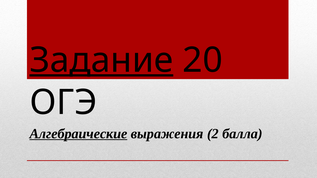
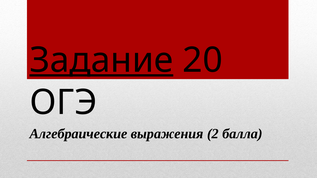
Алгебраические underline: present -> none (78, 134)
